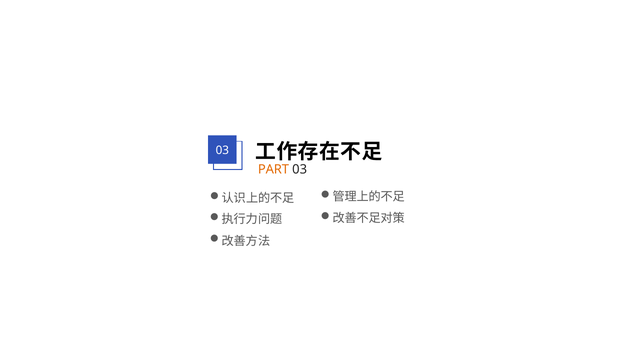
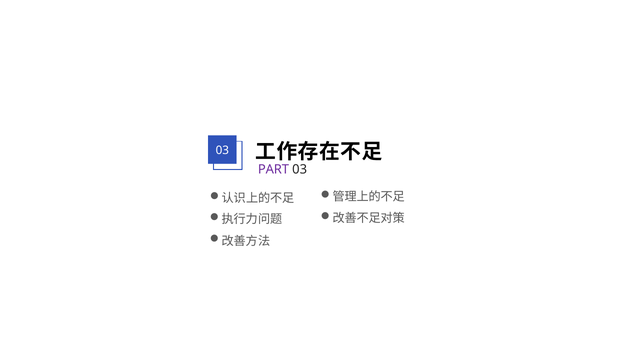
PART colour: orange -> purple (274, 169)
